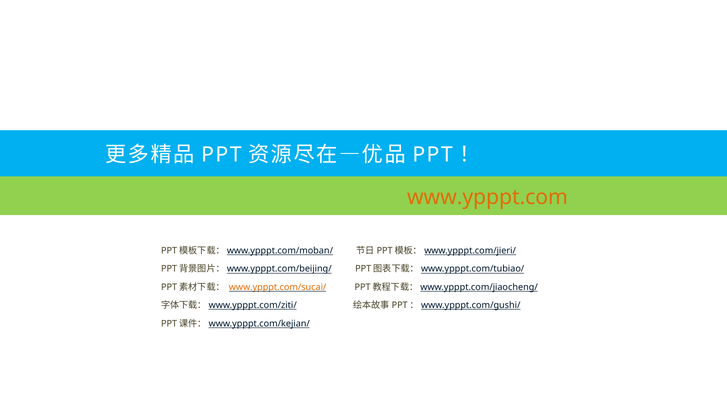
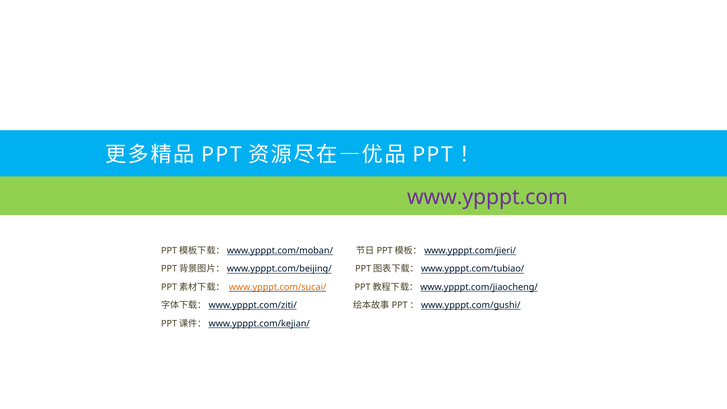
www.ypppt.com colour: orange -> purple (487, 197)
